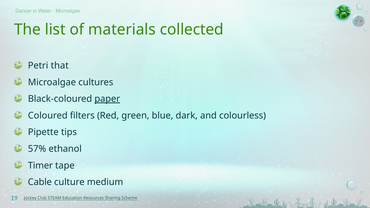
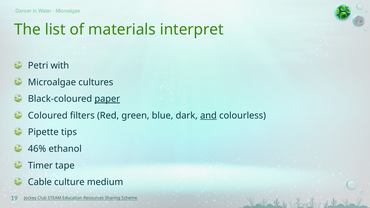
collected: collected -> interpret (192, 30)
that: that -> with (60, 66)
and underline: none -> present (208, 116)
57%: 57% -> 46% (37, 149)
